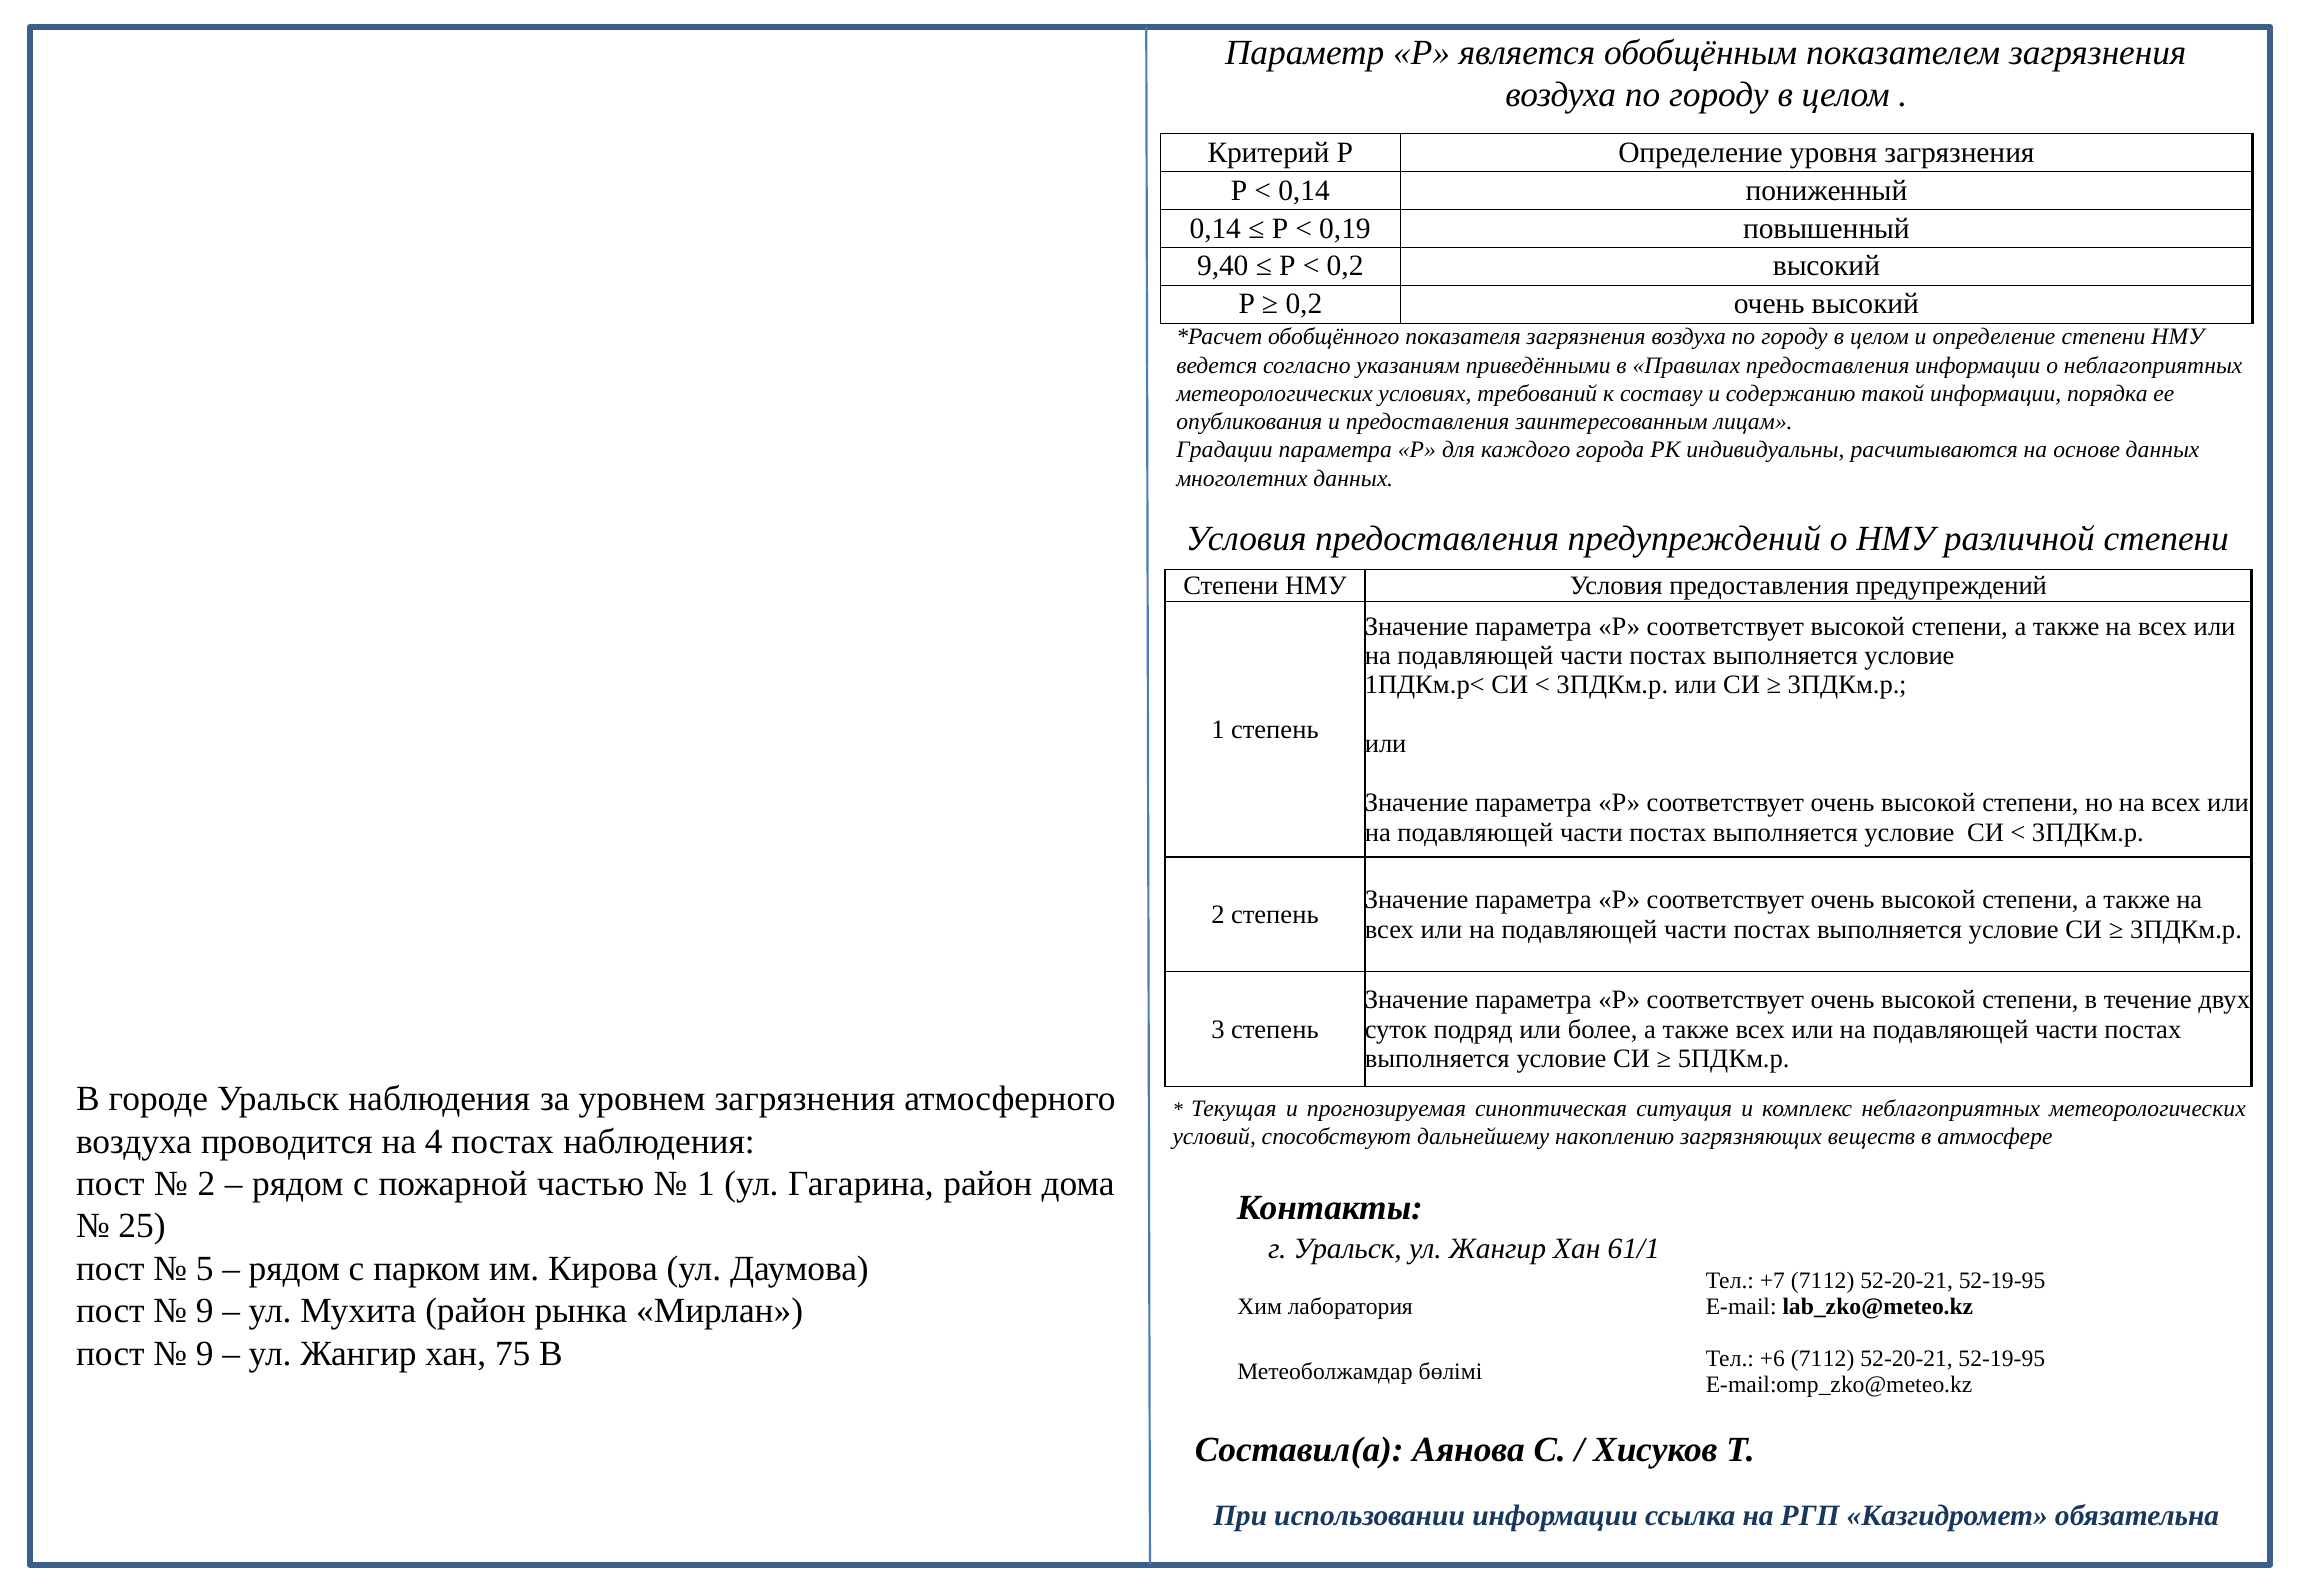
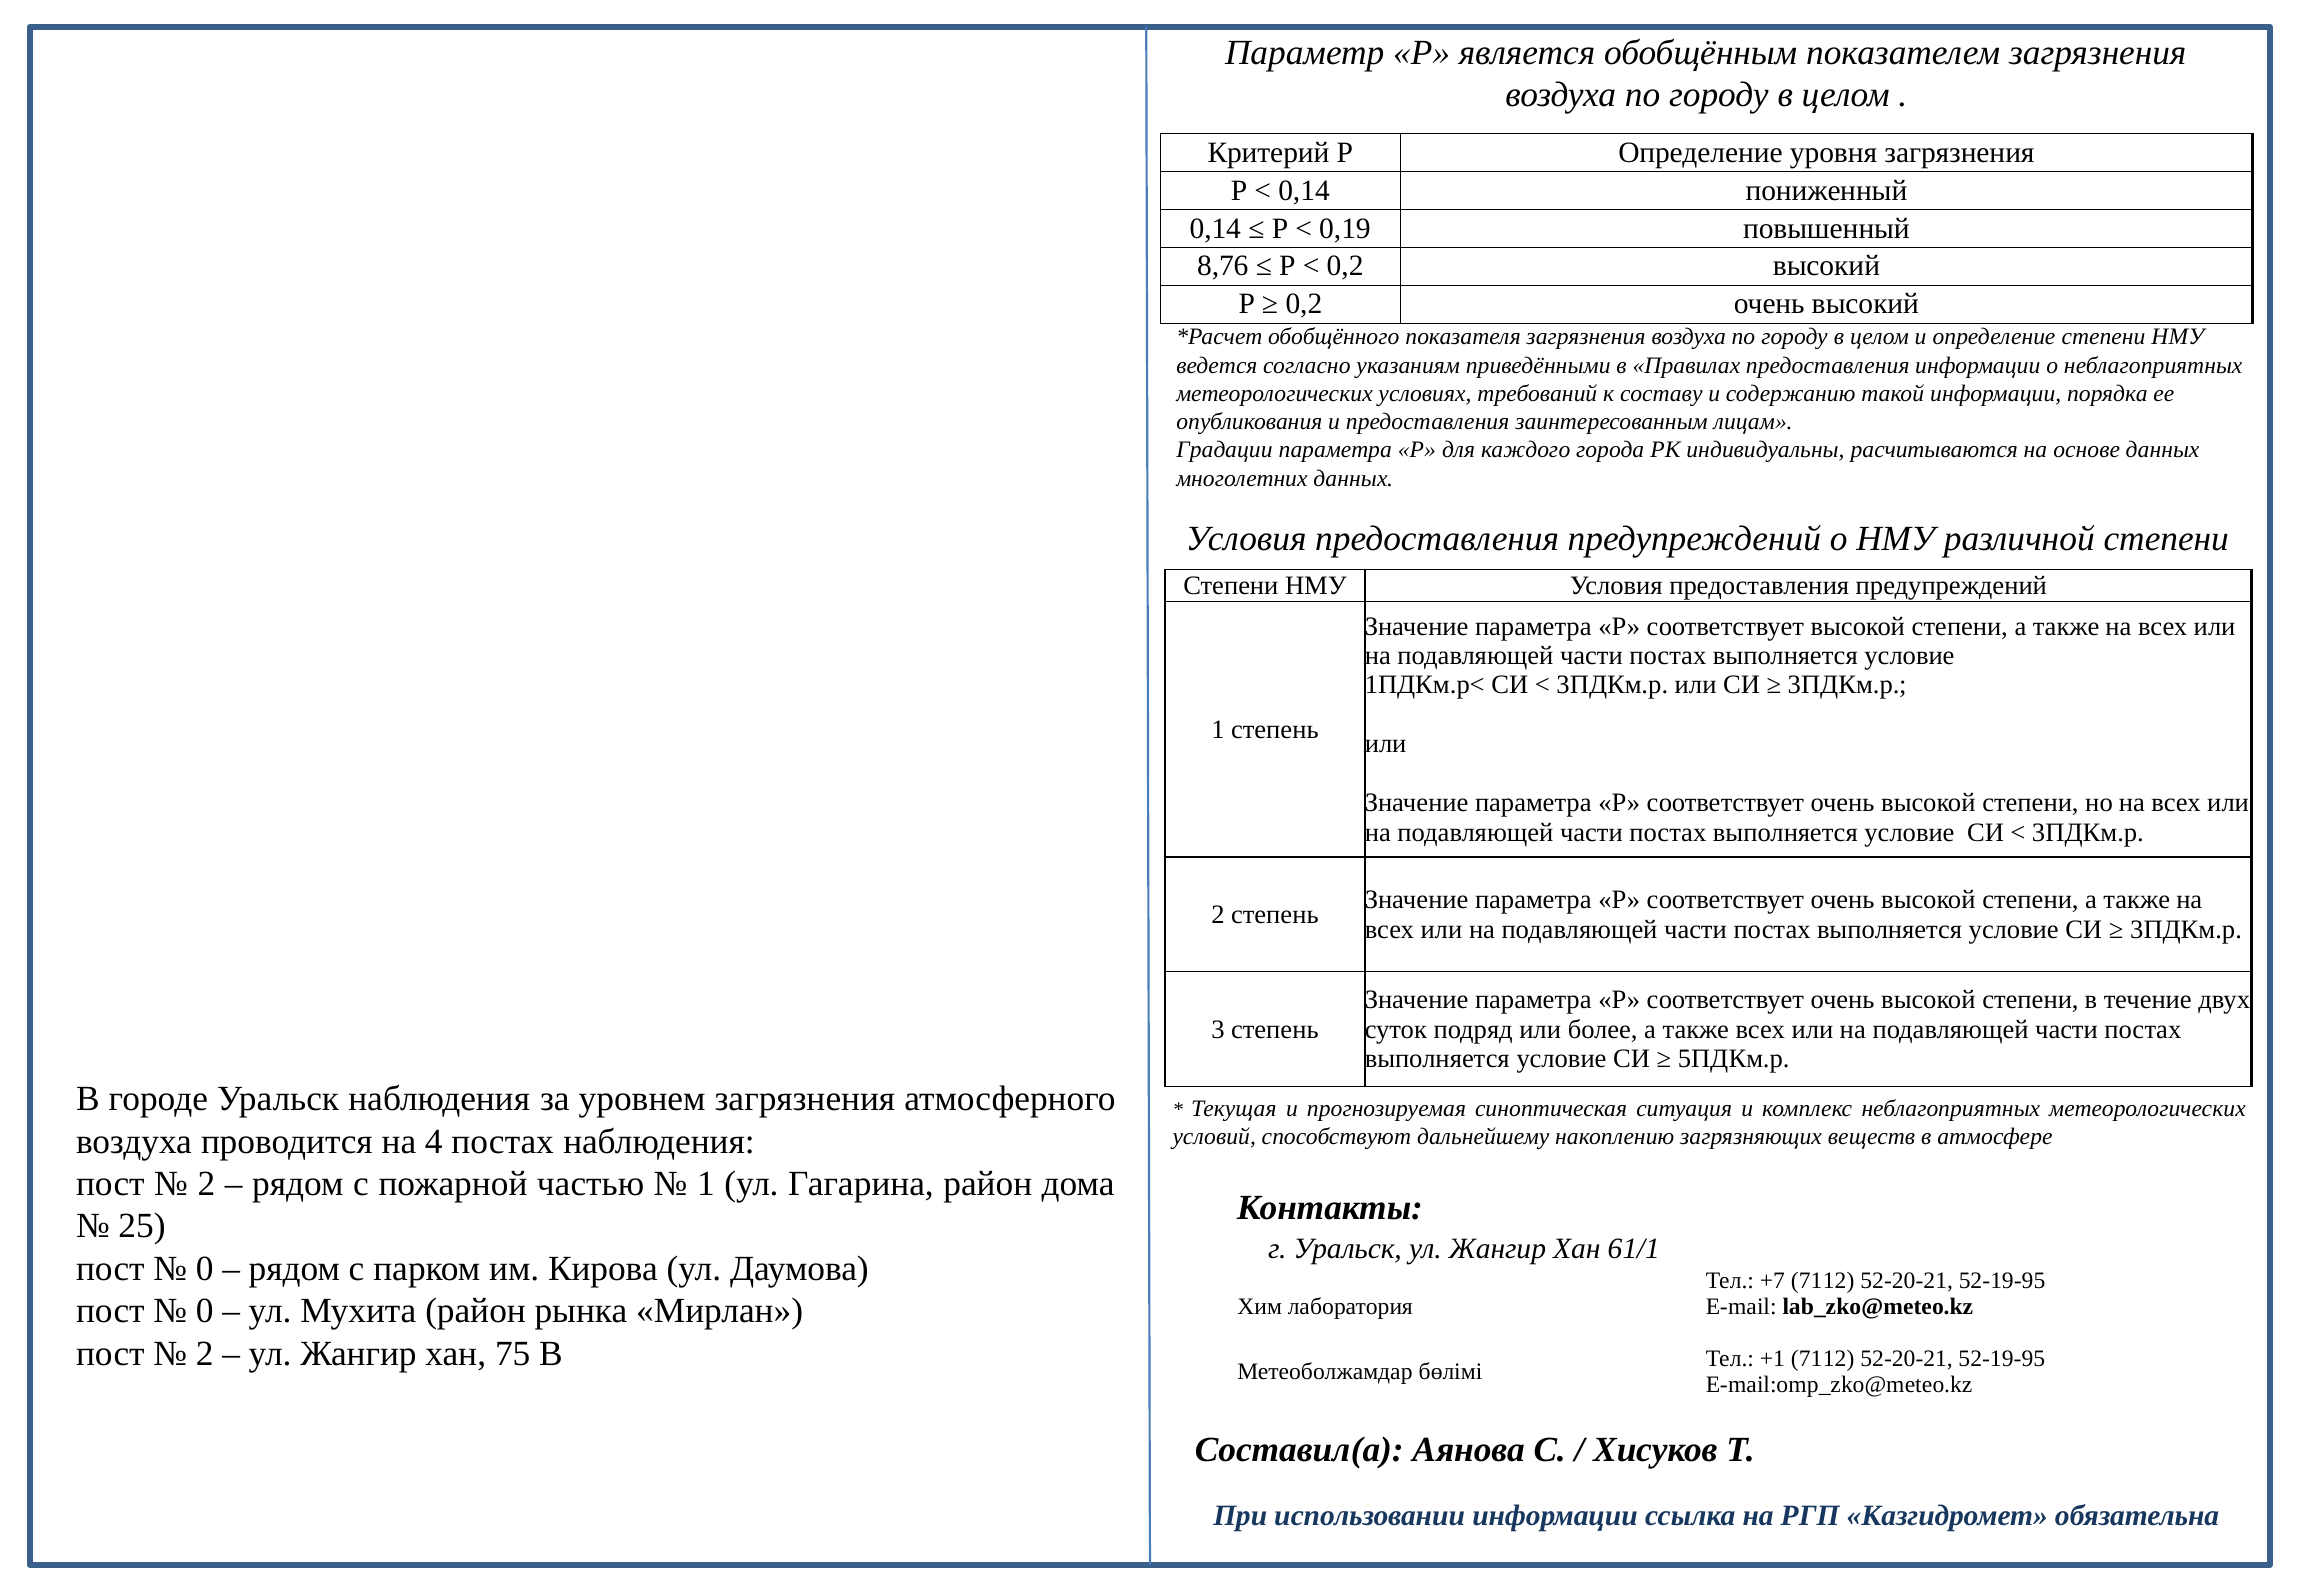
9,40: 9,40 -> 8,76 (1223, 266)
5: 5 -> 0 (205, 1269)
9: 9 -> 0 (205, 1311)
9: 9 -> 2 (205, 1354)
+6: +6 -> +1 (1772, 1359)
